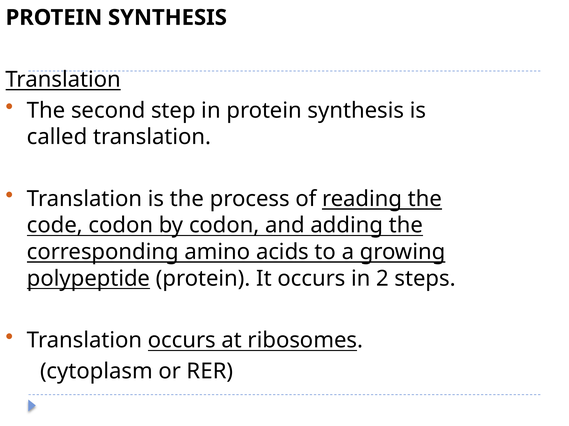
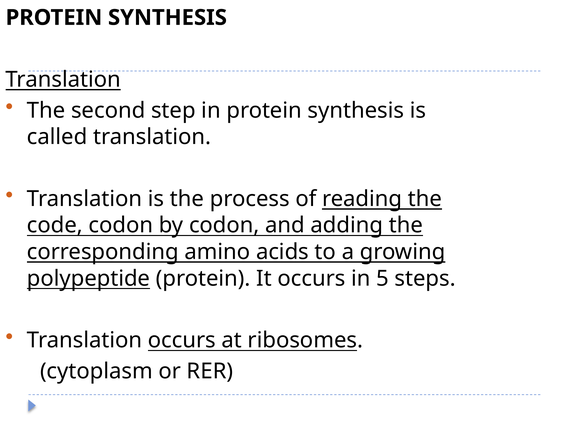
2: 2 -> 5 (383, 279)
